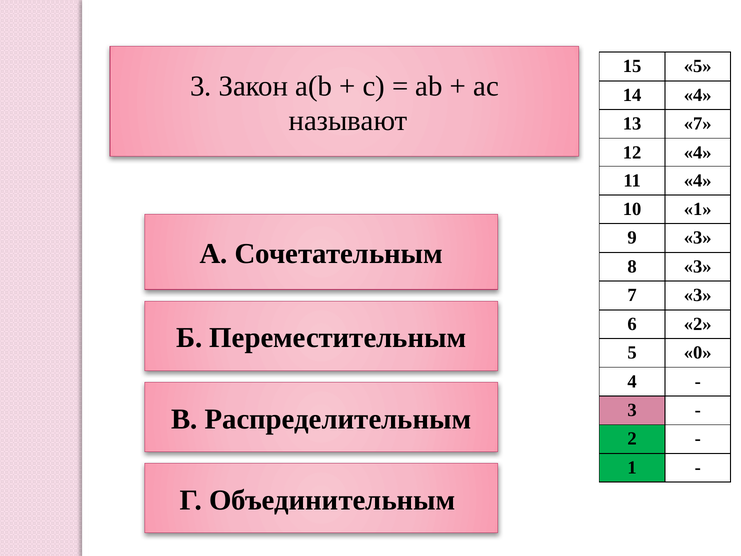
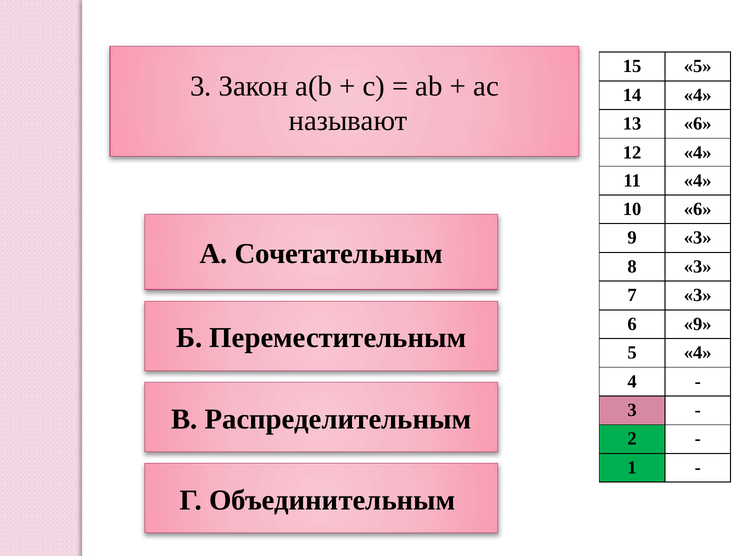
13 7: 7 -> 6 (698, 124)
10 1: 1 -> 6 (698, 209)
2: 2 -> 9 (698, 324)
5 0: 0 -> 4 (698, 353)
